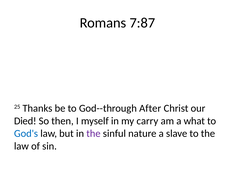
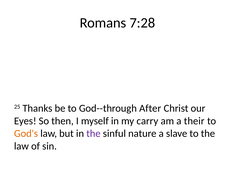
7:87: 7:87 -> 7:28 (142, 23)
Died: Died -> Eyes (25, 120)
what: what -> their (194, 120)
God's colour: blue -> orange (26, 133)
